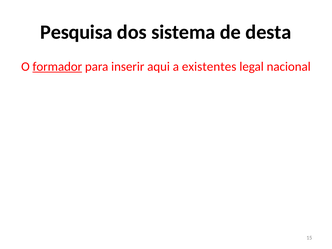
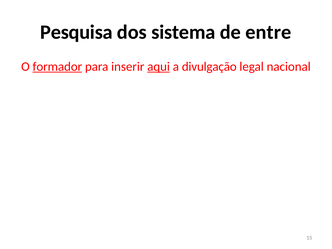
desta: desta -> entre (268, 32)
aqui underline: none -> present (159, 67)
existentes: existentes -> divulgação (209, 67)
